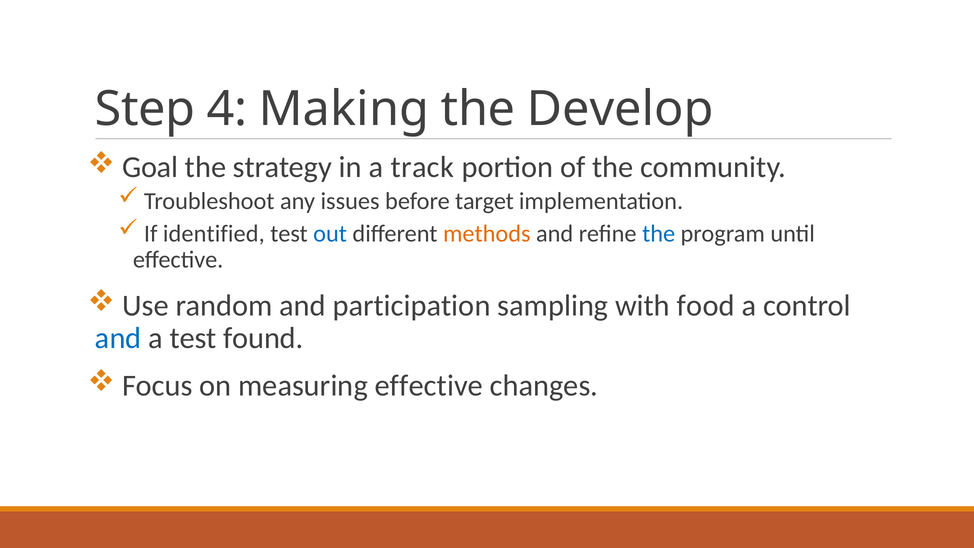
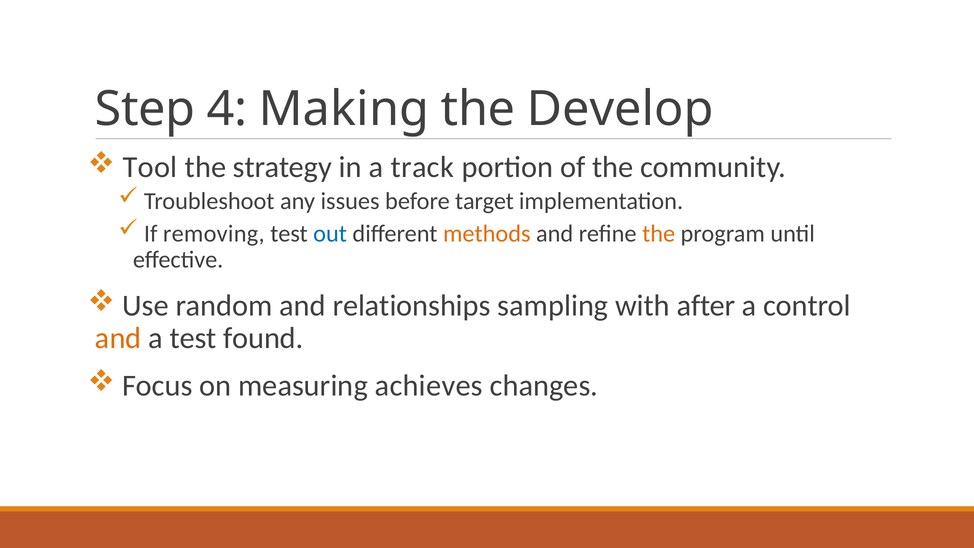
Goal: Goal -> Tool (150, 167)
identified: identified -> removing (214, 233)
the colour: blue -> orange (659, 233)
participation: participation -> relationships (412, 305)
food: food -> after (706, 305)
and colour: blue -> orange (118, 338)
measuring effective: effective -> achieves (429, 385)
